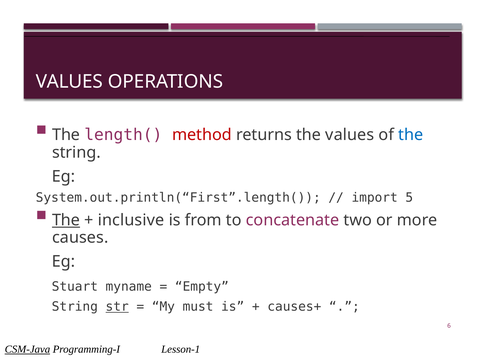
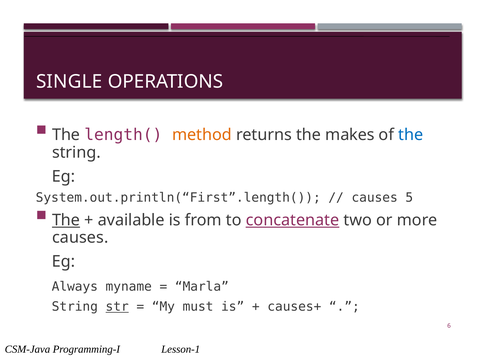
VALUES: VALUES -> SINGLE (69, 82)
method colour: red -> orange (202, 135)
the values: values -> makes (350, 135)
import: import -> causes (375, 198)
inclusive: inclusive -> available (131, 220)
concatenate underline: none -> present (293, 220)
Stuart: Stuart -> Always (75, 287)
Empty: Empty -> Marla (202, 287)
CSM-Java underline: present -> none (27, 350)
